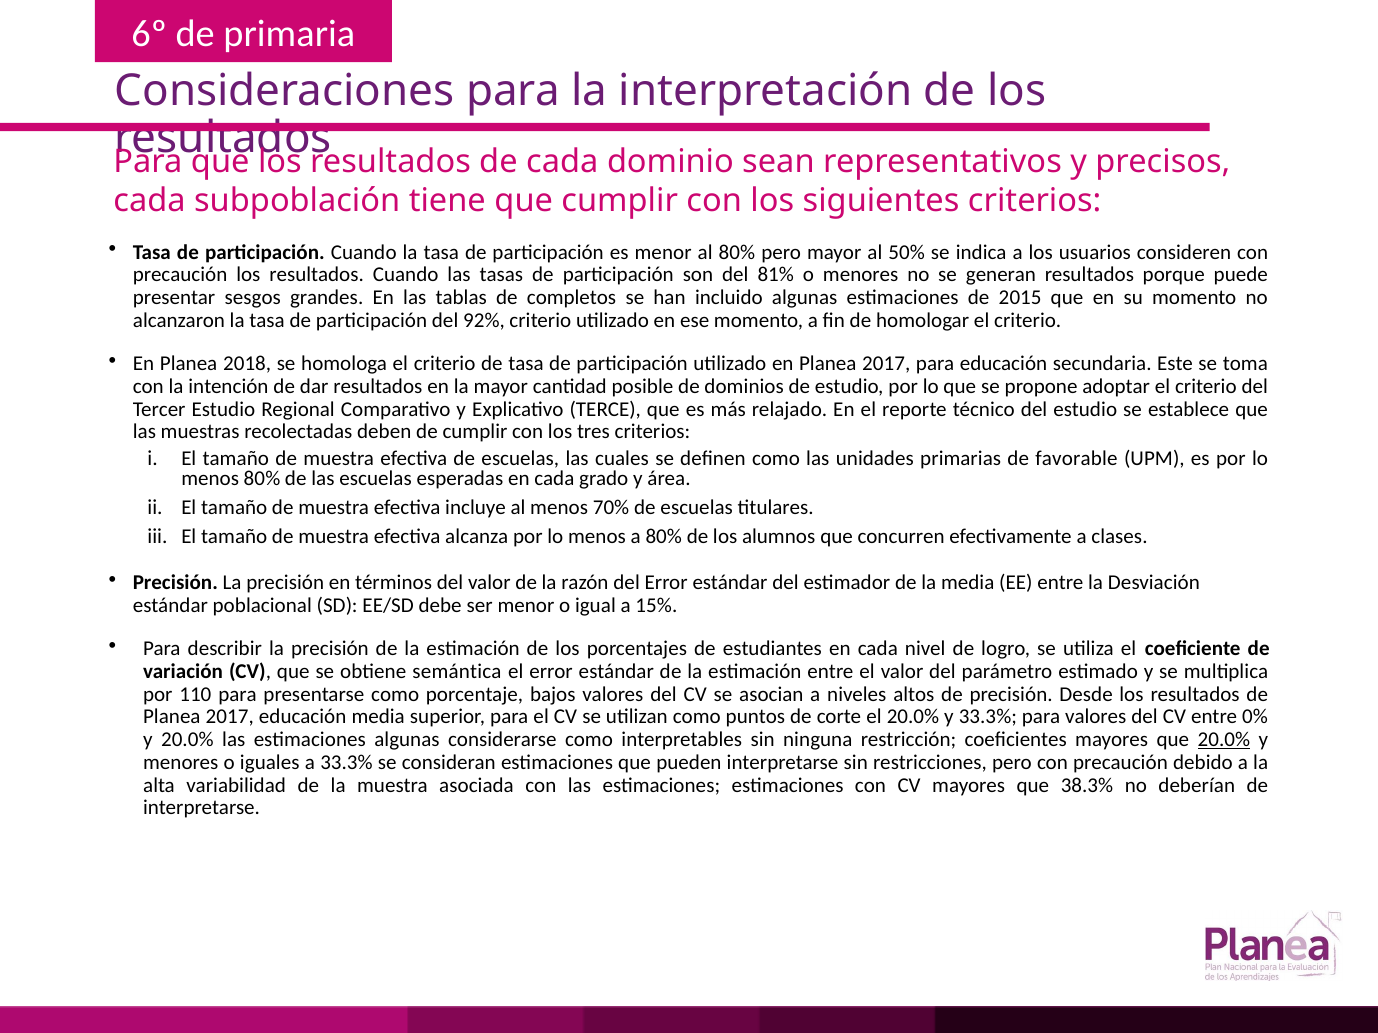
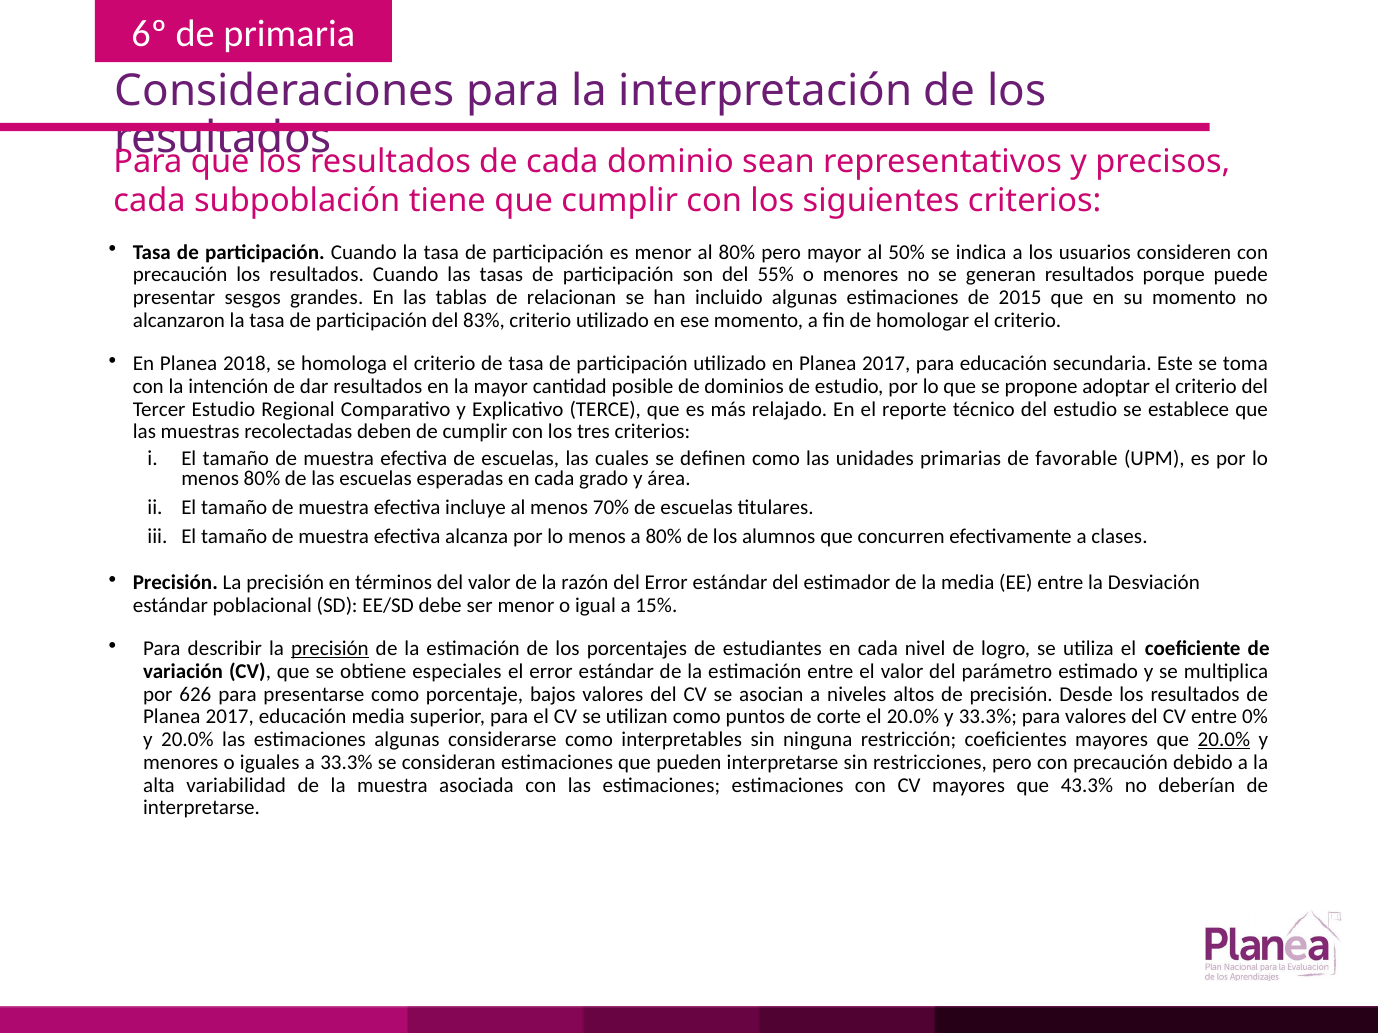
81%: 81% -> 55% (776, 275)
completos: completos -> relacionan (572, 298)
92%: 92% -> 83% (484, 321)
precisión underline: none -> present (330, 649)
semántica: semántica -> especiales (457, 672)
110: 110 -> 626 (195, 695)
38.3%: 38.3% -> 43.3% (1087, 785)
